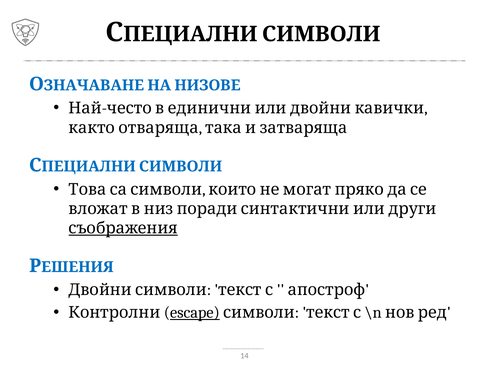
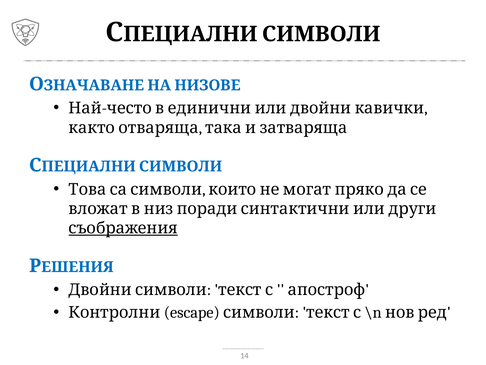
escape underline: present -> none (195, 312)
